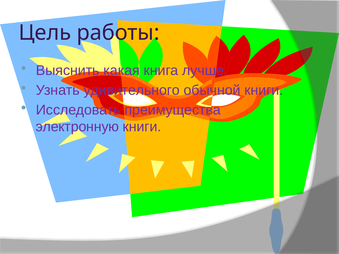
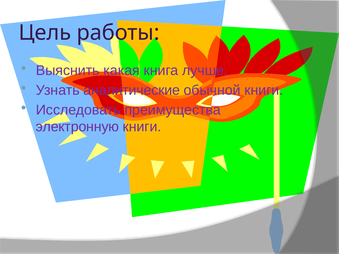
удивительного: удивительного -> аналитические (132, 90)
